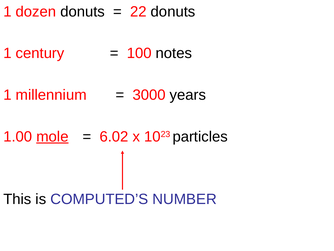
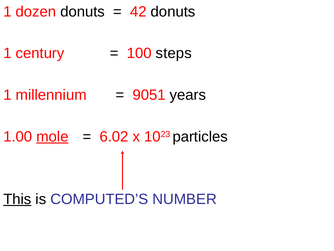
22: 22 -> 42 (138, 12)
notes: notes -> steps (174, 53)
3000: 3000 -> 9051 (149, 95)
This underline: none -> present (17, 199)
